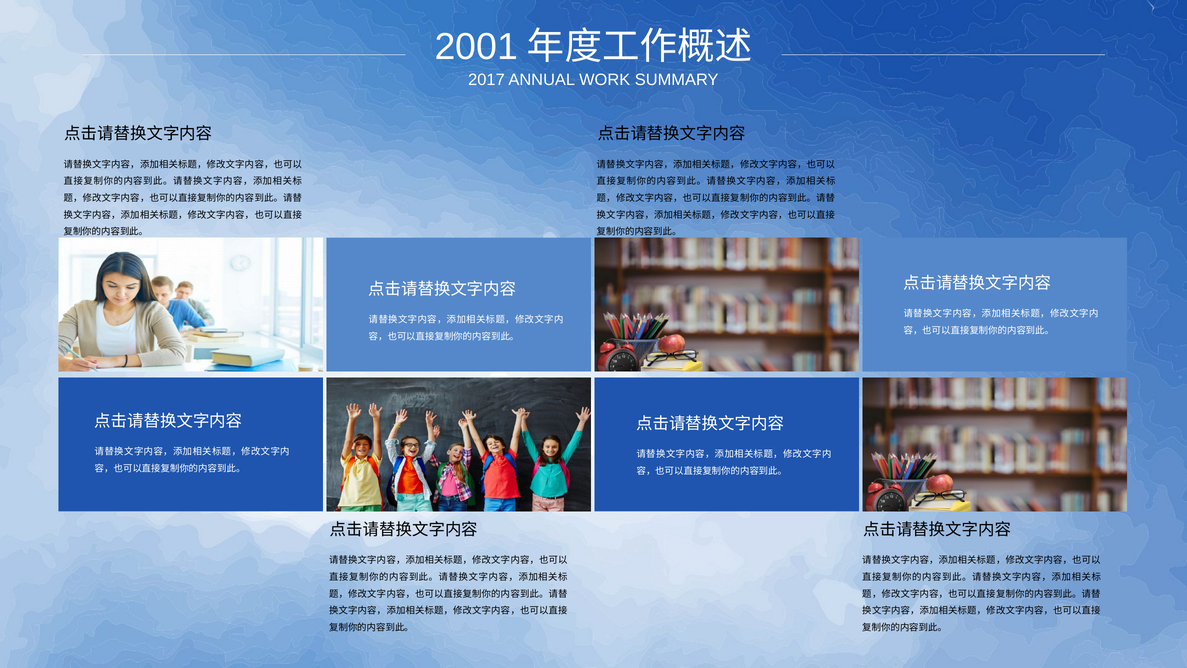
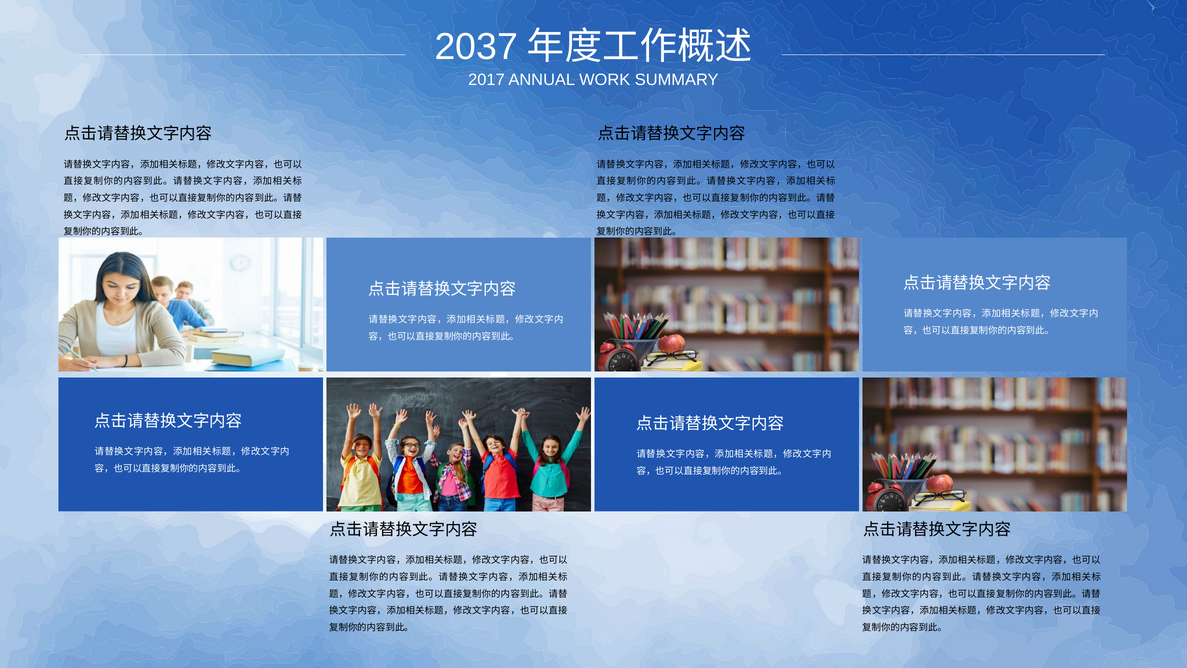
2001: 2001 -> 2037 (476, 47)
